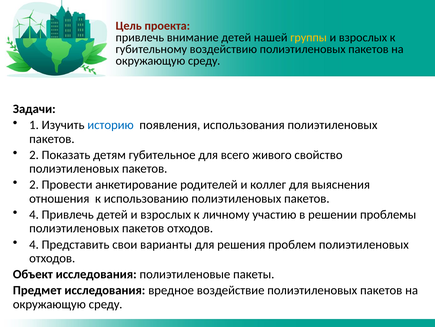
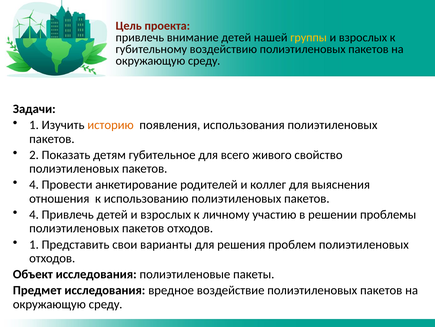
историю colour: blue -> orange (111, 125)
2: 2 -> 4 (34, 184)
4: 4 -> 1 (34, 244)
